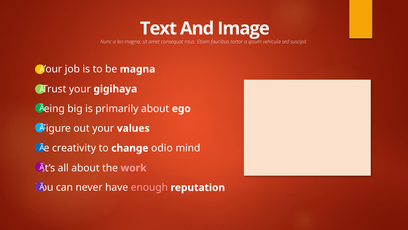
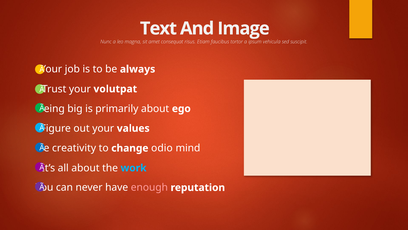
be magna: magna -> always (138, 69)
gigihaya: gigihaya -> volutpat (115, 89)
work colour: pink -> light blue (134, 168)
